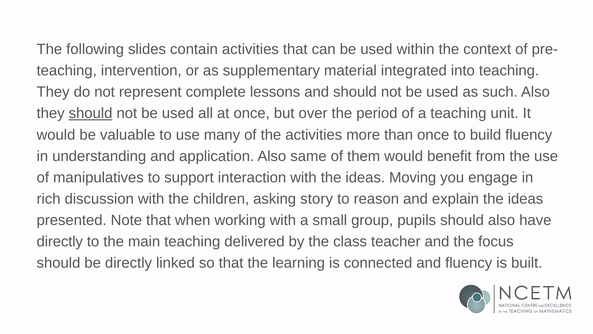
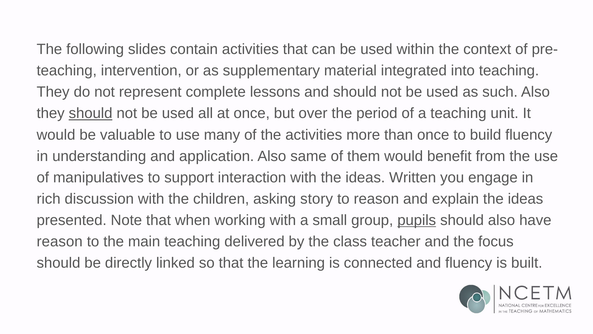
Moving: Moving -> Written (413, 177)
pupils underline: none -> present (417, 220)
directly: directly -> reason (60, 241)
